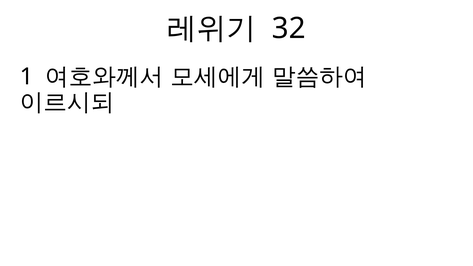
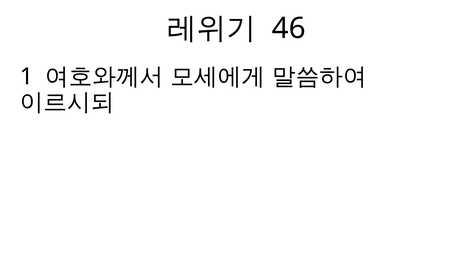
32: 32 -> 46 (289, 28)
